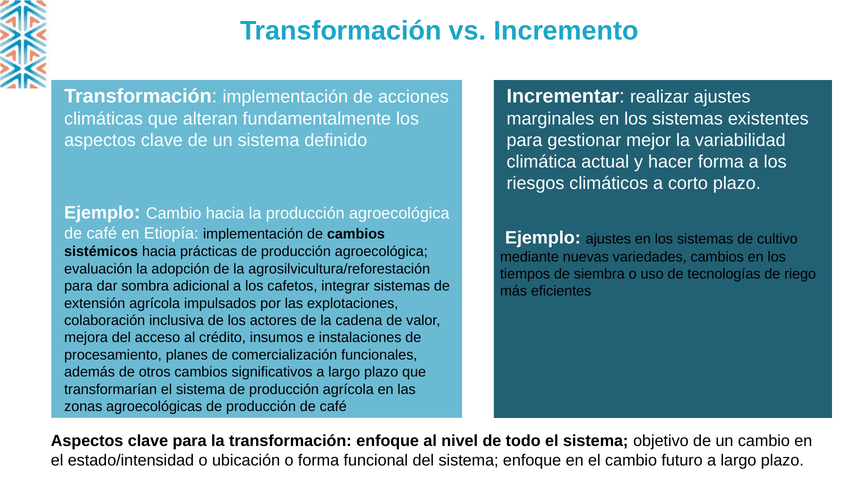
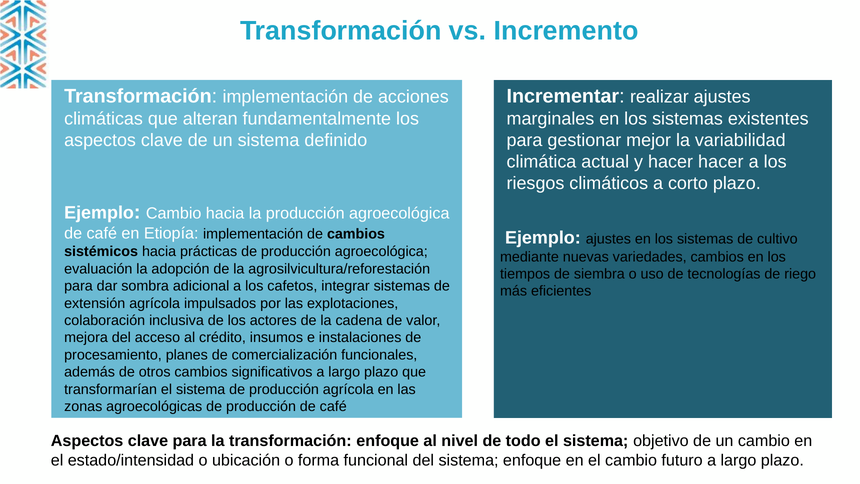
hacer forma: forma -> hacer (721, 162)
